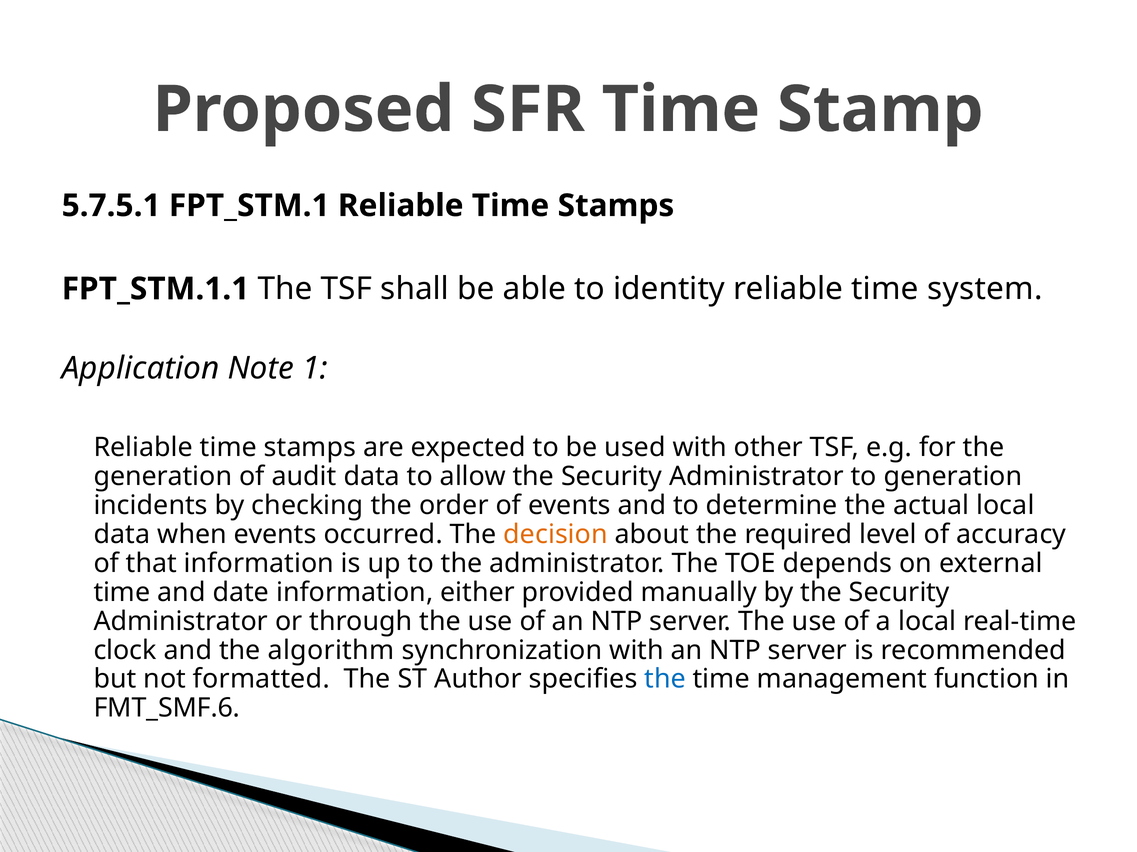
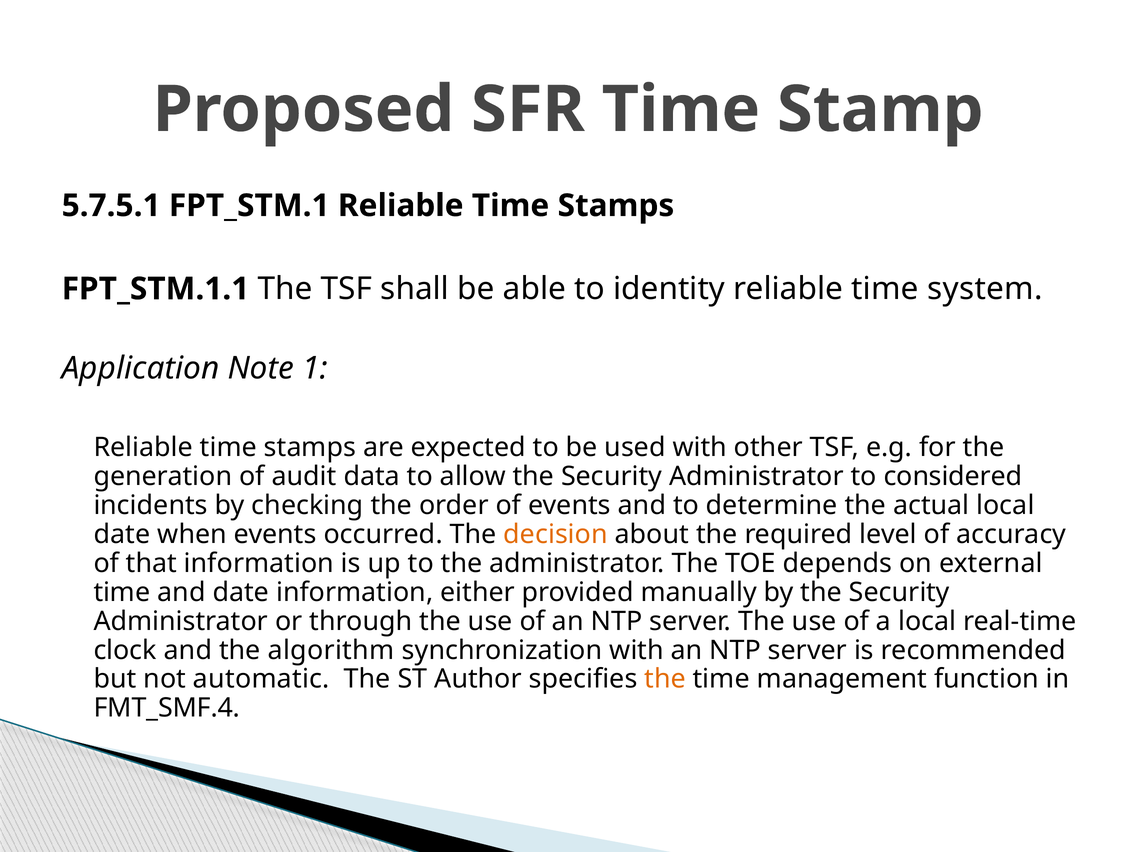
to generation: generation -> considered (953, 477)
data: data -> date (122, 535)
formatted: formatted -> automatic (261, 680)
the colour: blue -> orange (665, 680)
FMT_SMF.6: FMT_SMF.6 -> FMT_SMF.4 (167, 709)
